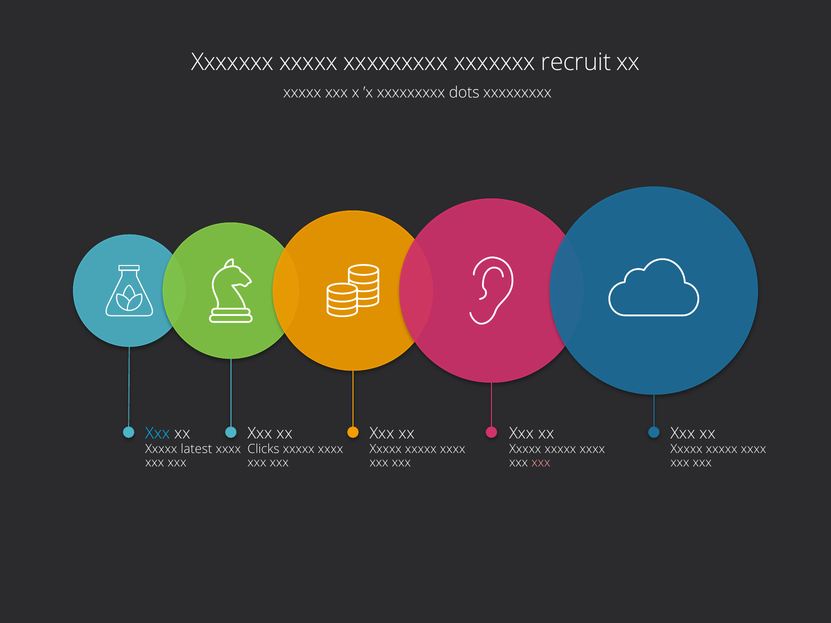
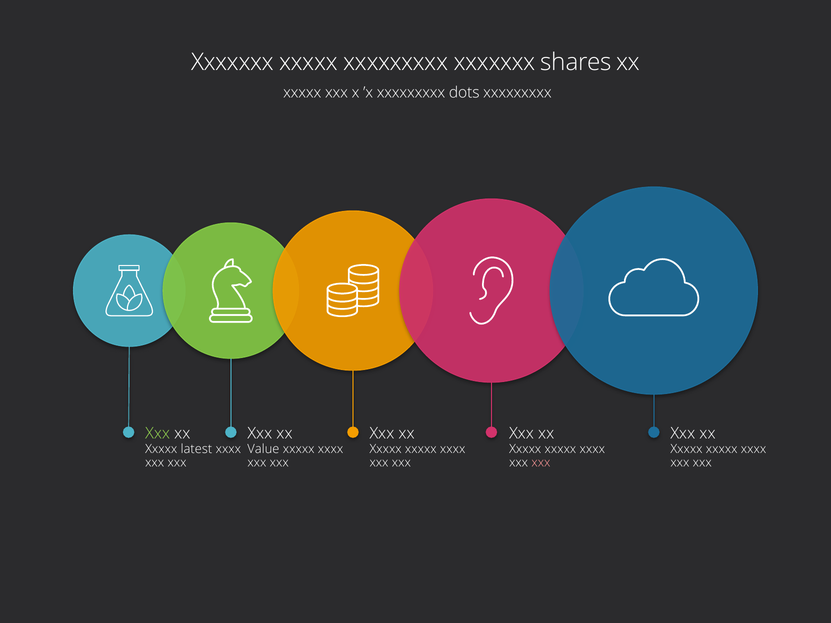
recruit: recruit -> shares (576, 62)
Xxx colour: light blue -> light green (158, 434)
Clicks: Clicks -> Value (263, 449)
